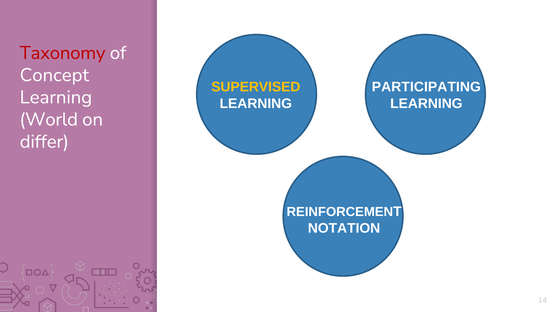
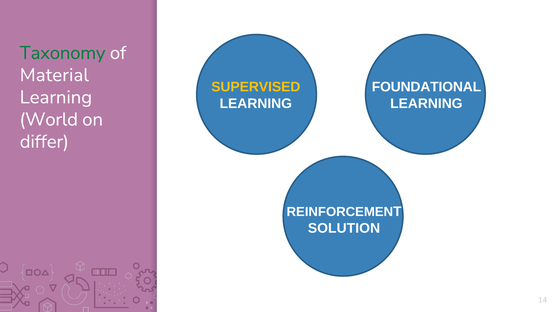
Taxonomy colour: red -> green (63, 53)
Concept: Concept -> Material (54, 75)
PARTICIPATING: PARTICIPATING -> FOUNDATIONAL (426, 87)
NOTATION: NOTATION -> SOLUTION (344, 228)
